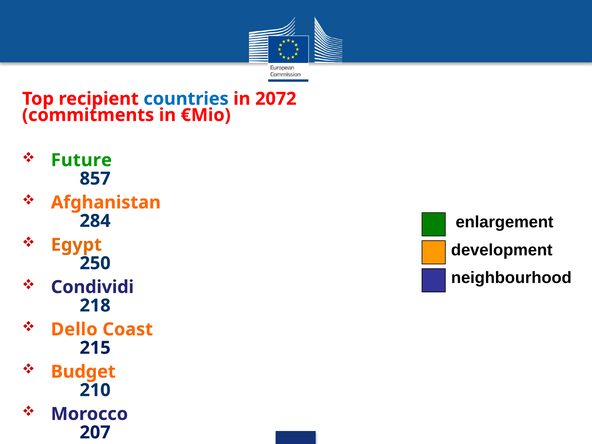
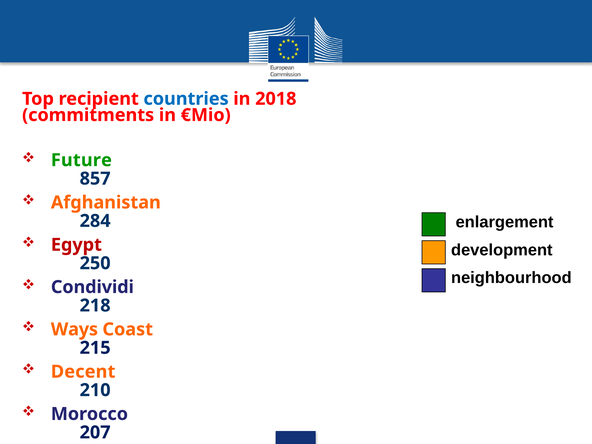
2072: 2072 -> 2018 (276, 99)
Egypt colour: orange -> red (76, 245)
Dello: Dello -> Ways (74, 329)
Budget: Budget -> Decent (83, 372)
